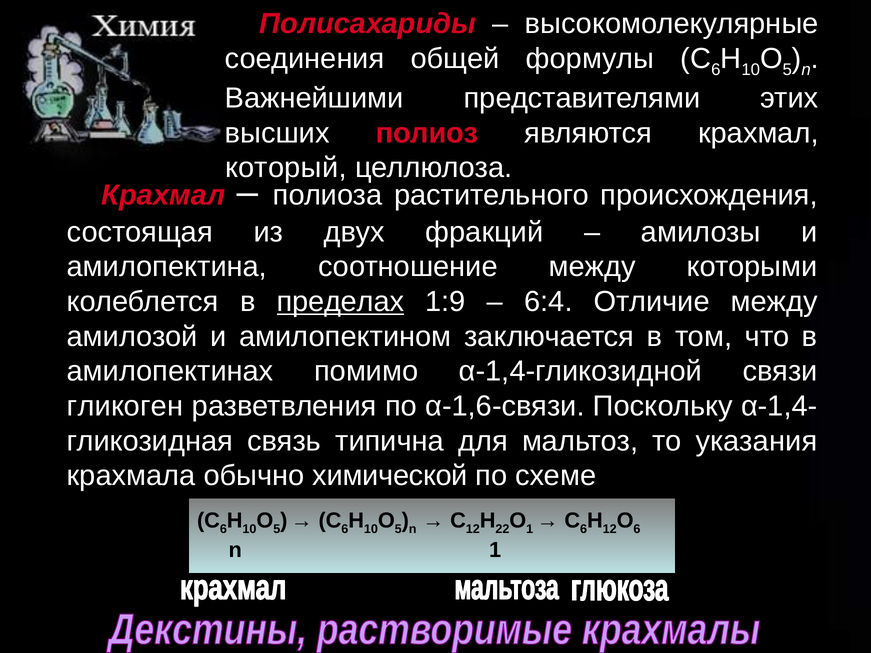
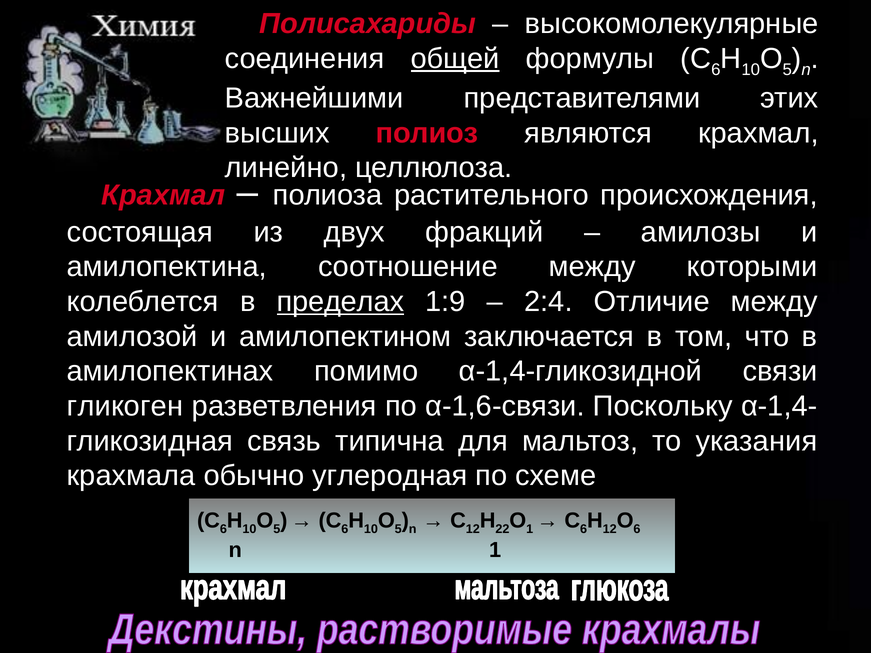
общей underline: none -> present (455, 59)
который: который -> линейно (286, 168)
6:4: 6:4 -> 2:4 (548, 302)
химической: химической -> углеродная (390, 476)
